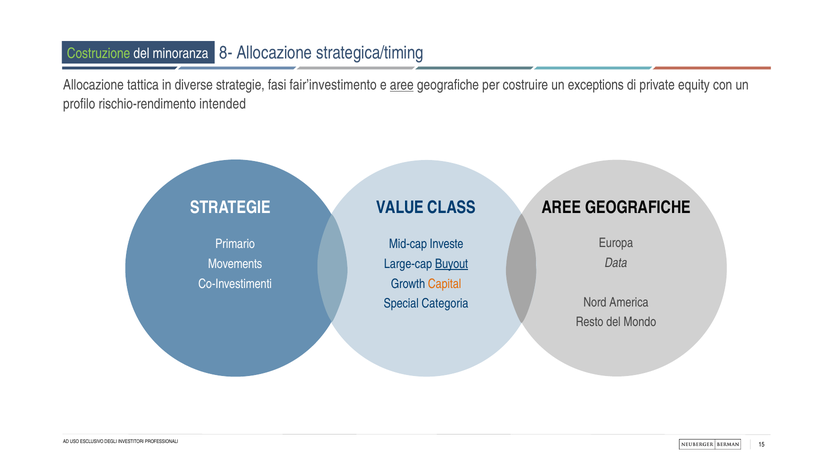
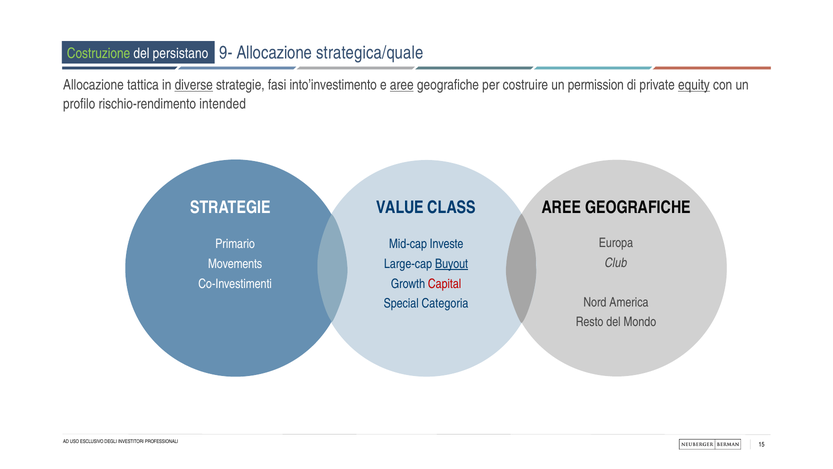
8-: 8- -> 9- (226, 53)
strategica/timing: strategica/timing -> strategica/quale (370, 53)
minoranza: minoranza -> persistano (180, 53)
diverse underline: none -> present (194, 85)
fair’investimento: fair’investimento -> into’investimento (333, 85)
exceptions: exceptions -> permission (596, 85)
equity underline: none -> present (694, 85)
Data: Data -> Club (616, 262)
Capital colour: orange -> red (445, 283)
